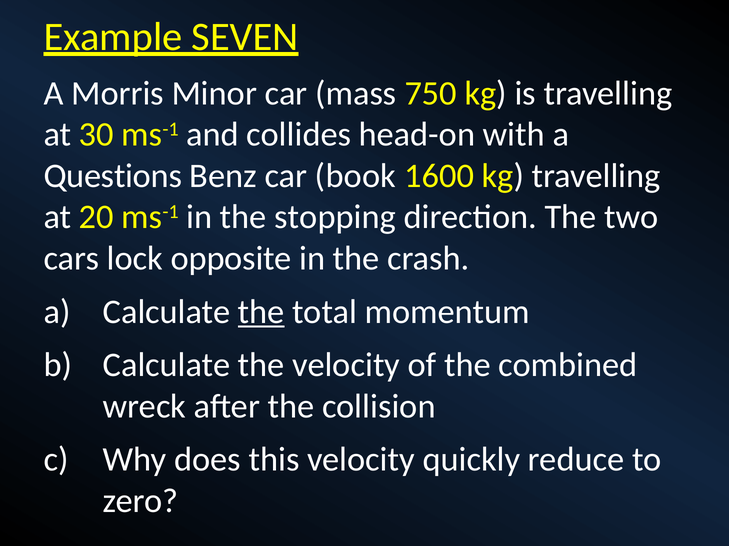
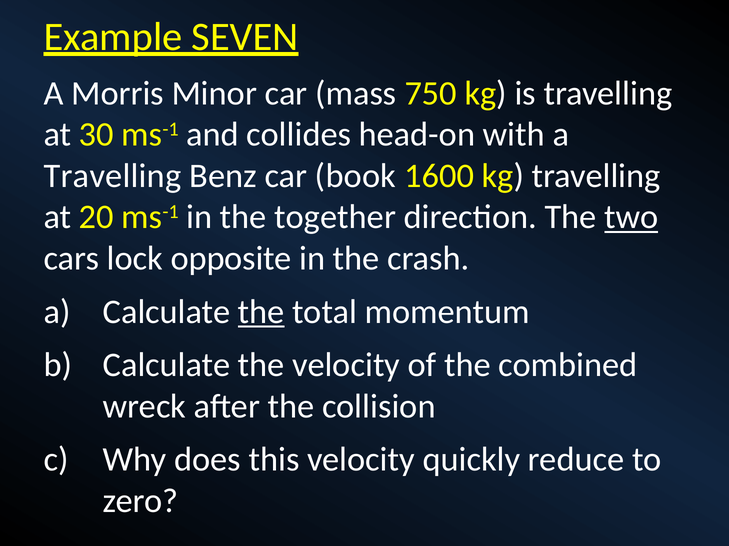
Questions: Questions -> Travelling (113, 176)
stopping: stopping -> together (335, 217)
two underline: none -> present (631, 217)
